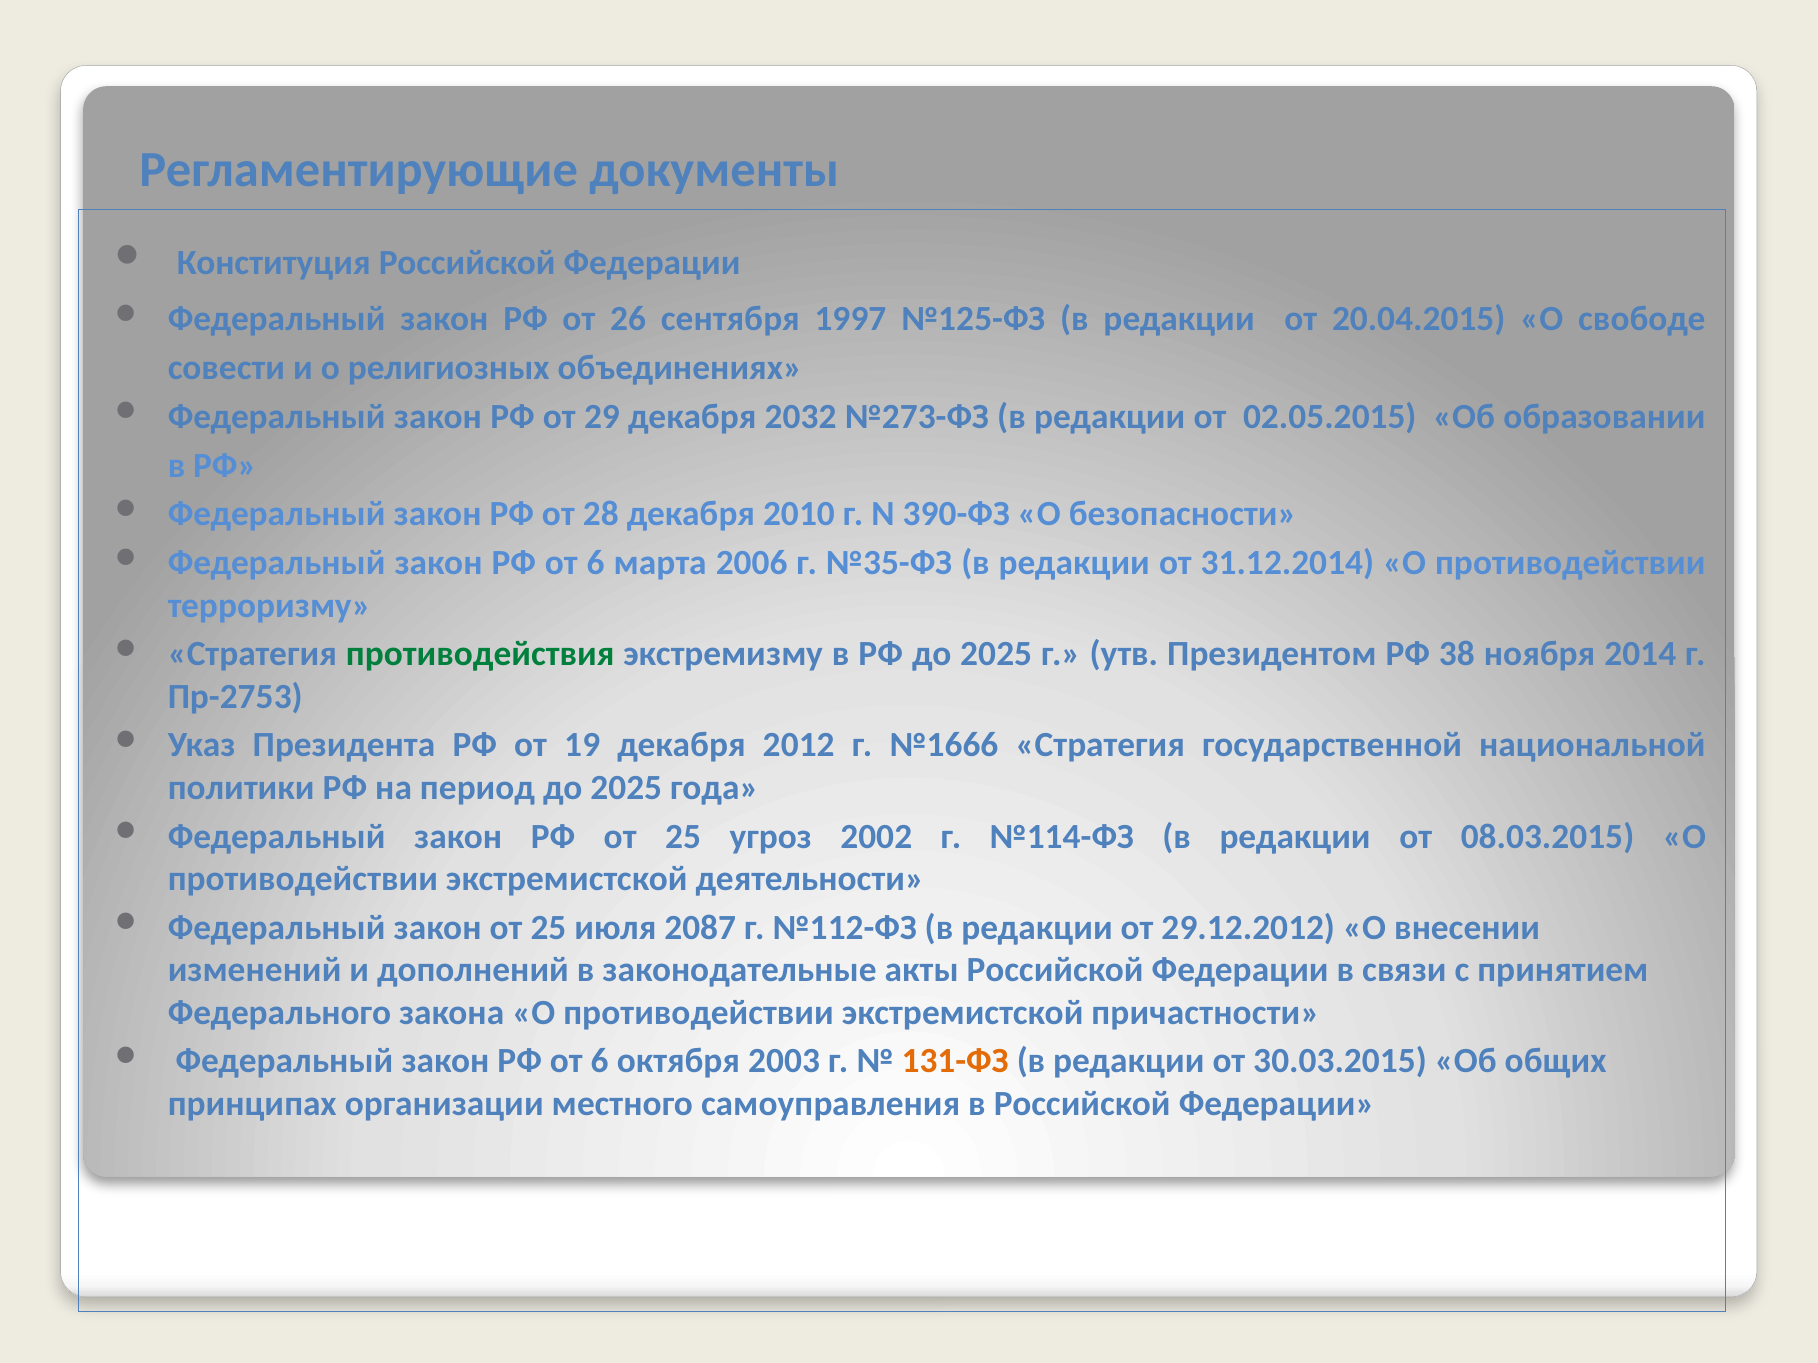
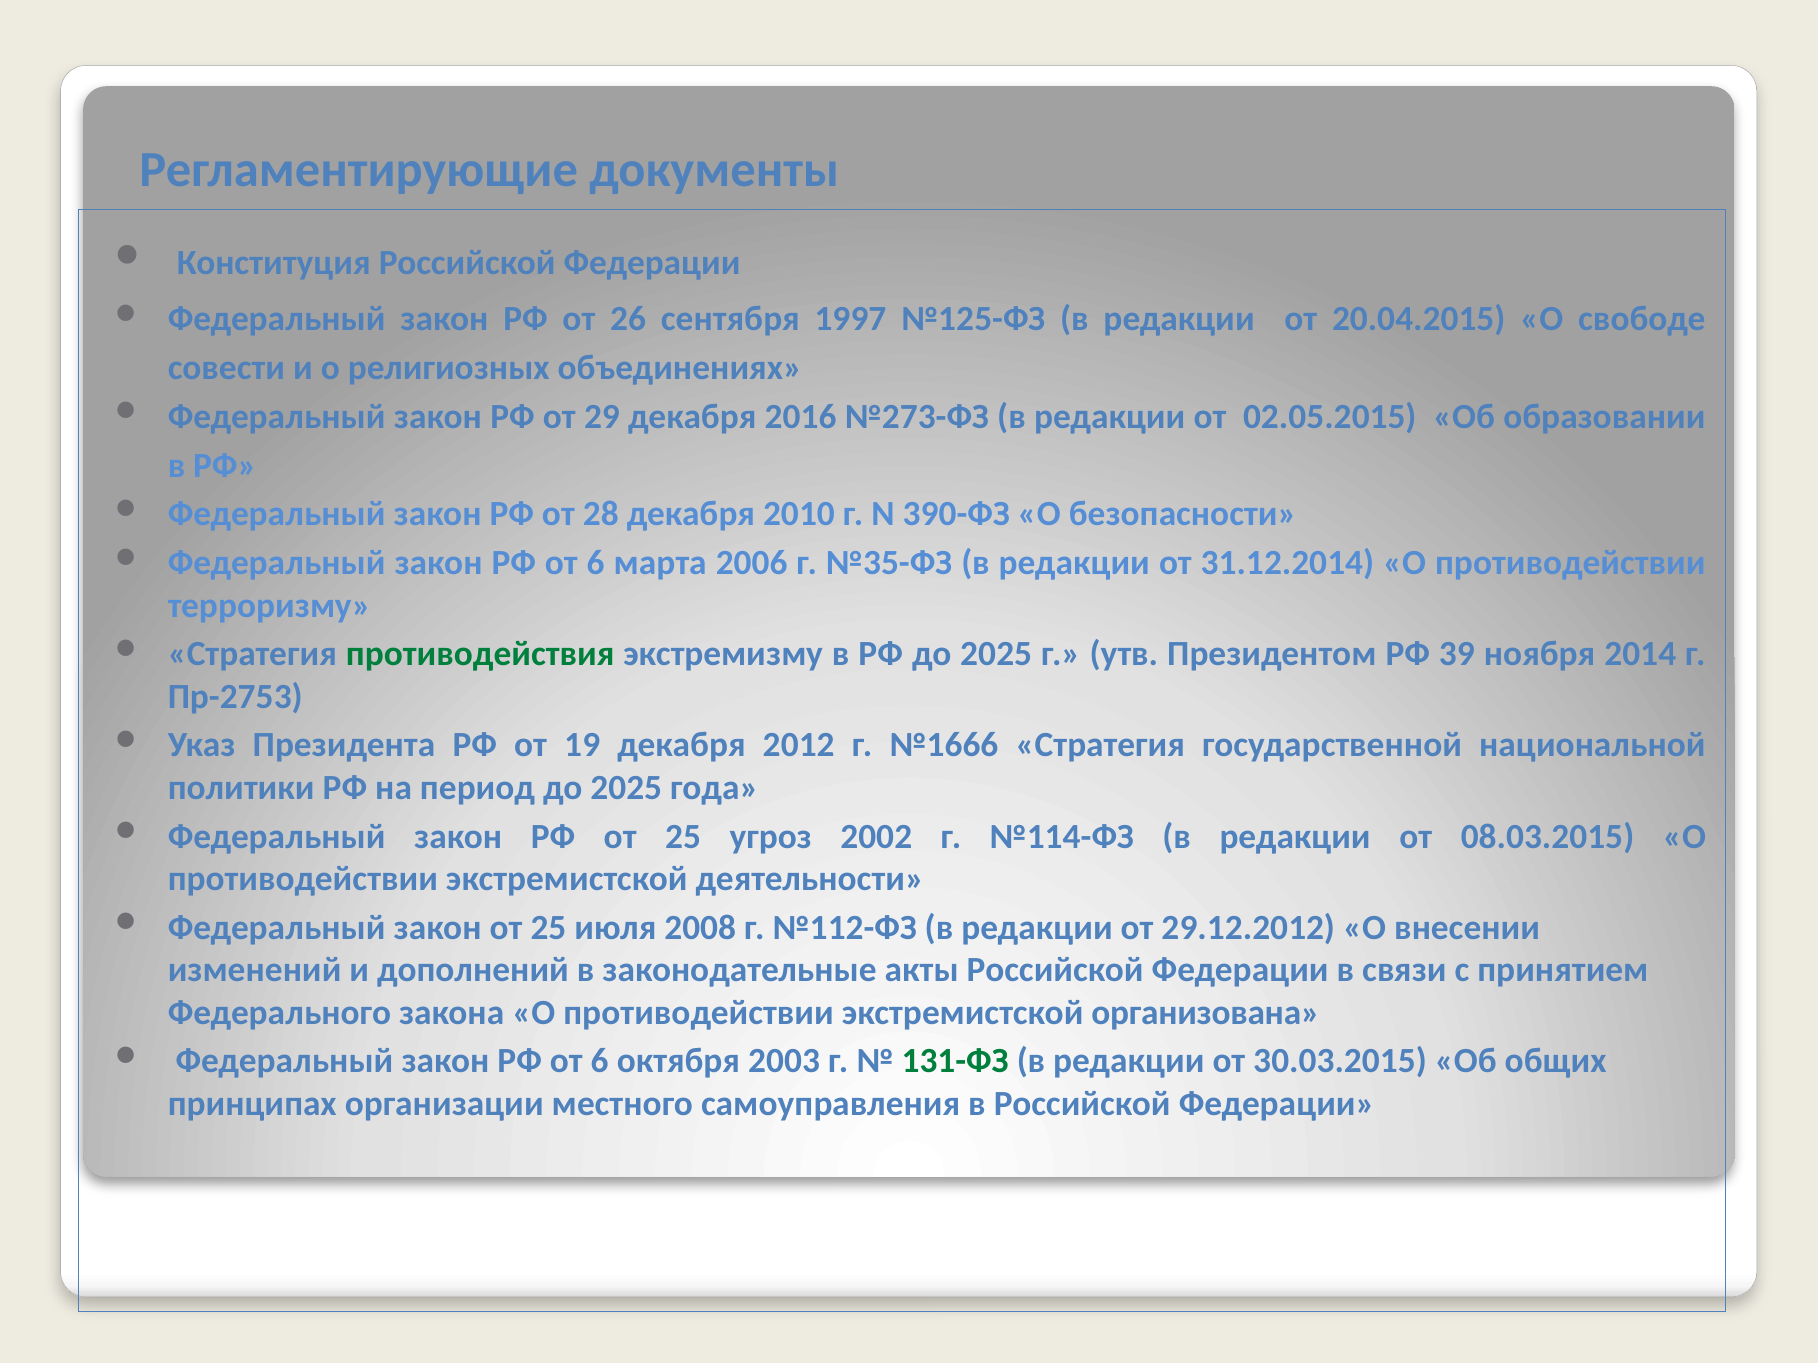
2032: 2032 -> 2016 (801, 417)
38: 38 -> 39 (1457, 654)
2087: 2087 -> 2008 (700, 928)
причастности: причастности -> организована (1206, 1013)
131-ФЗ colour: orange -> green (955, 1062)
